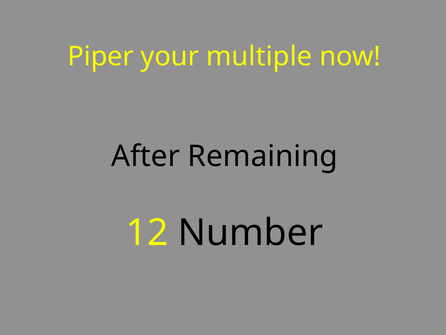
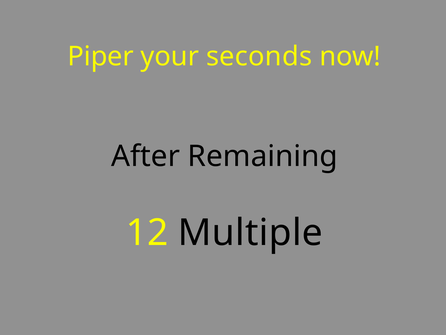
multiple: multiple -> seconds (259, 57)
Number: Number -> Multiple (250, 233)
